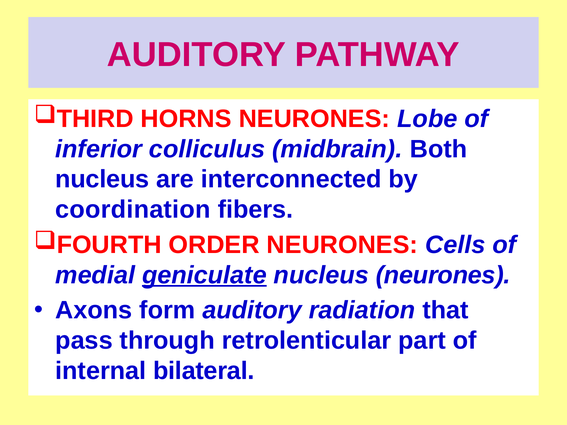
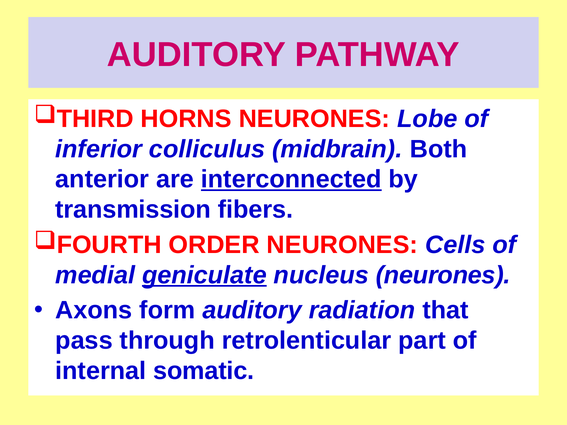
nucleus: nucleus -> anterior (102, 179)
interconnected underline: none -> present (291, 179)
coordination: coordination -> transmission (133, 210)
bilateral: bilateral -> somatic (204, 371)
